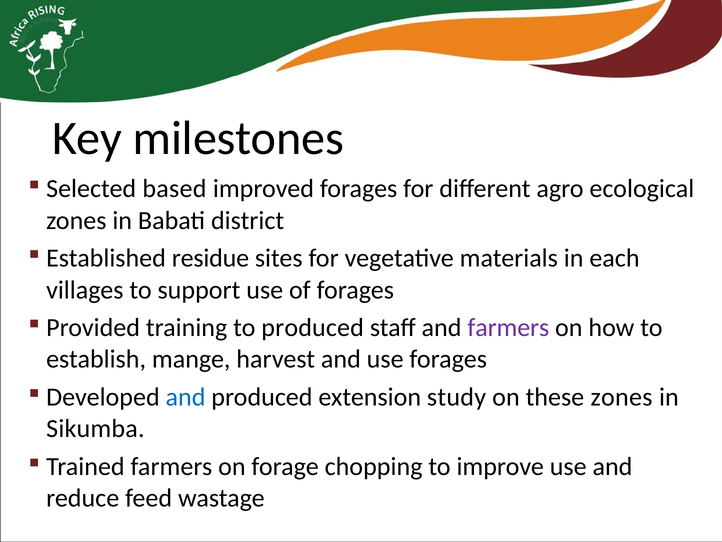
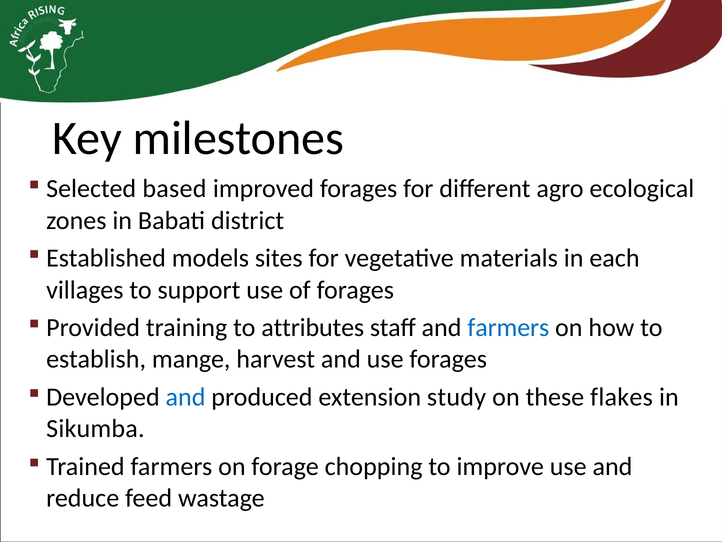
residue: residue -> models (210, 258)
to produced: produced -> attributes (313, 327)
farmers colour: purple -> blue (508, 327)
these zones: zones -> flakes (622, 397)
